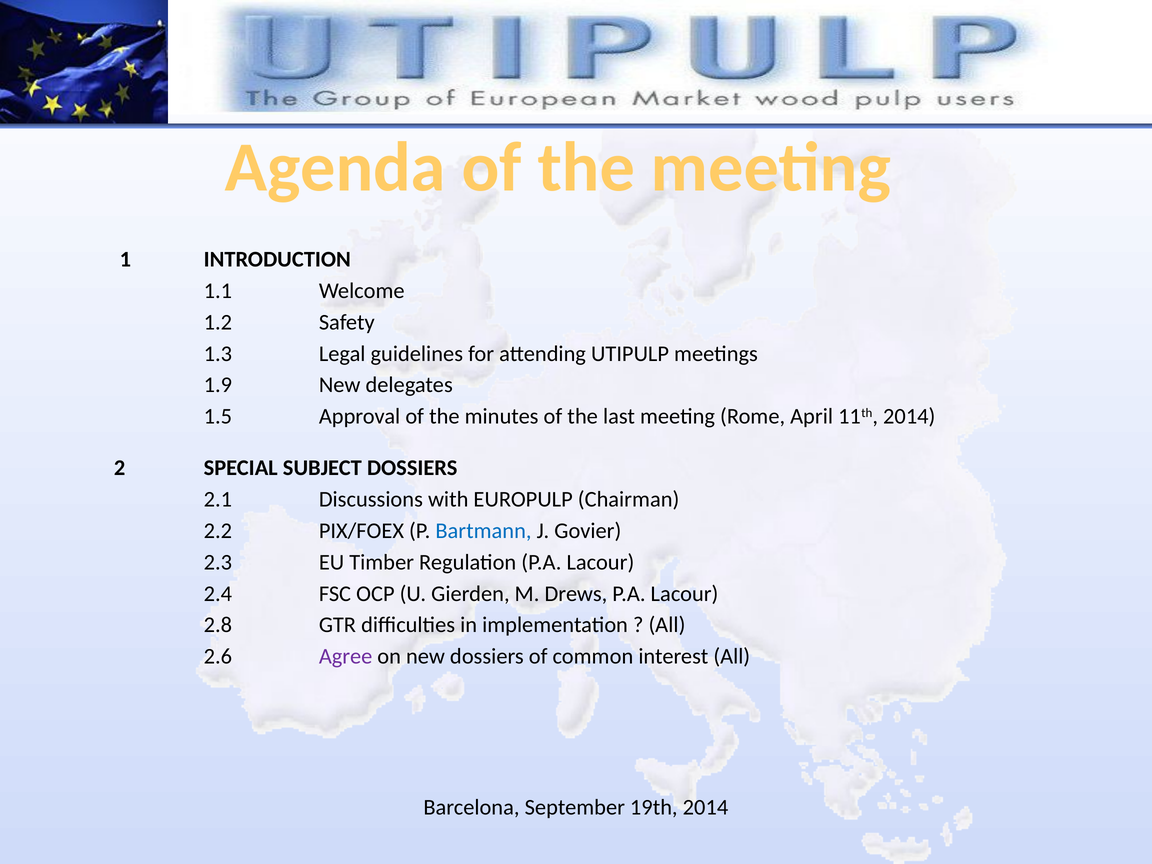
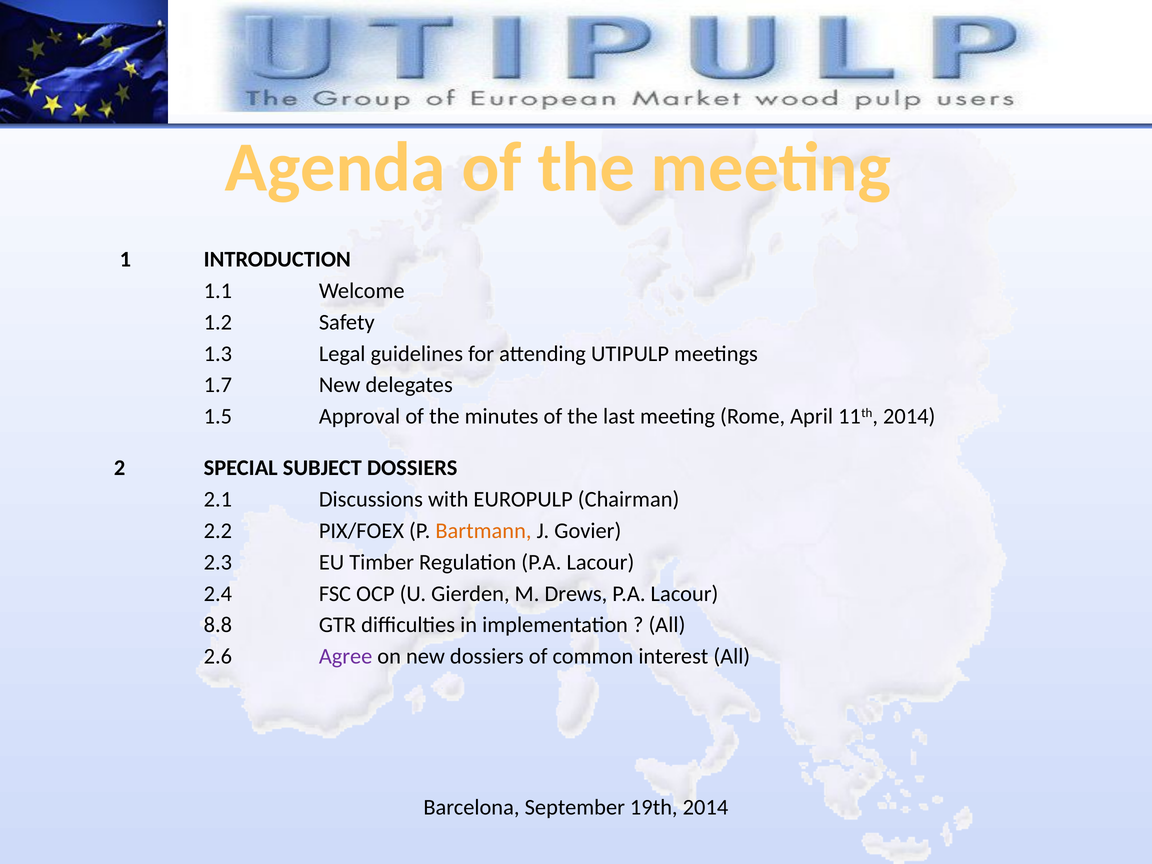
1.9: 1.9 -> 1.7 (218, 385)
Bartmann colour: blue -> orange (483, 531)
2.8: 2.8 -> 8.8 (218, 625)
